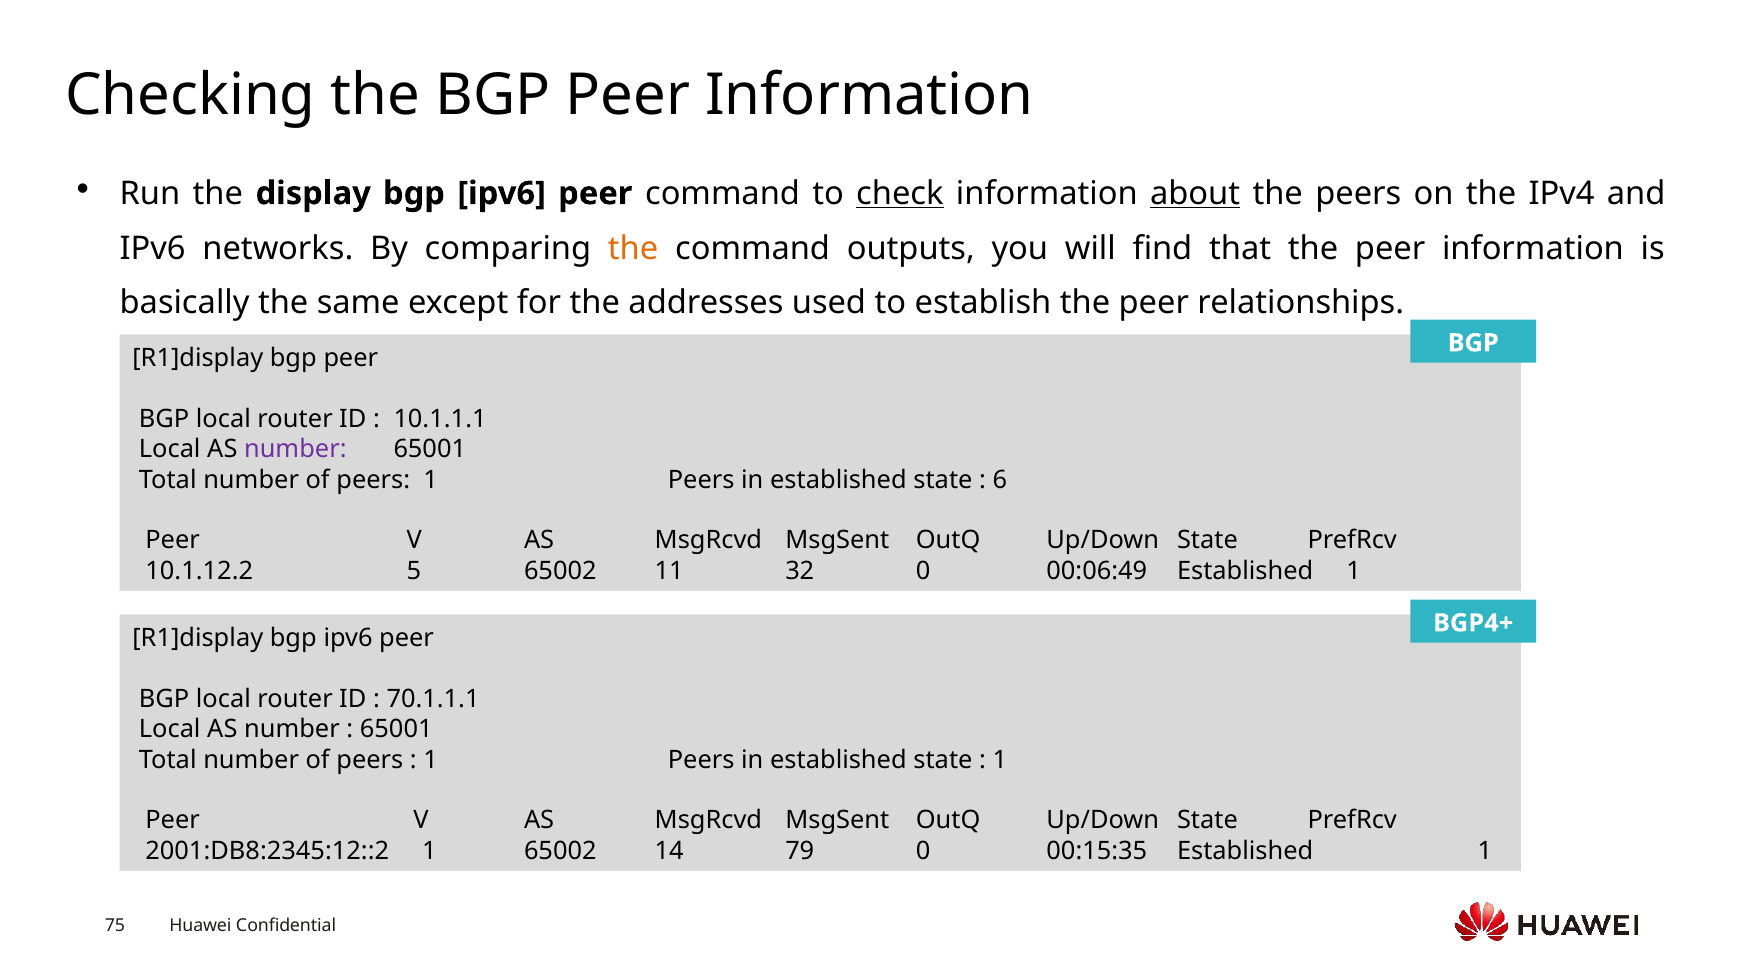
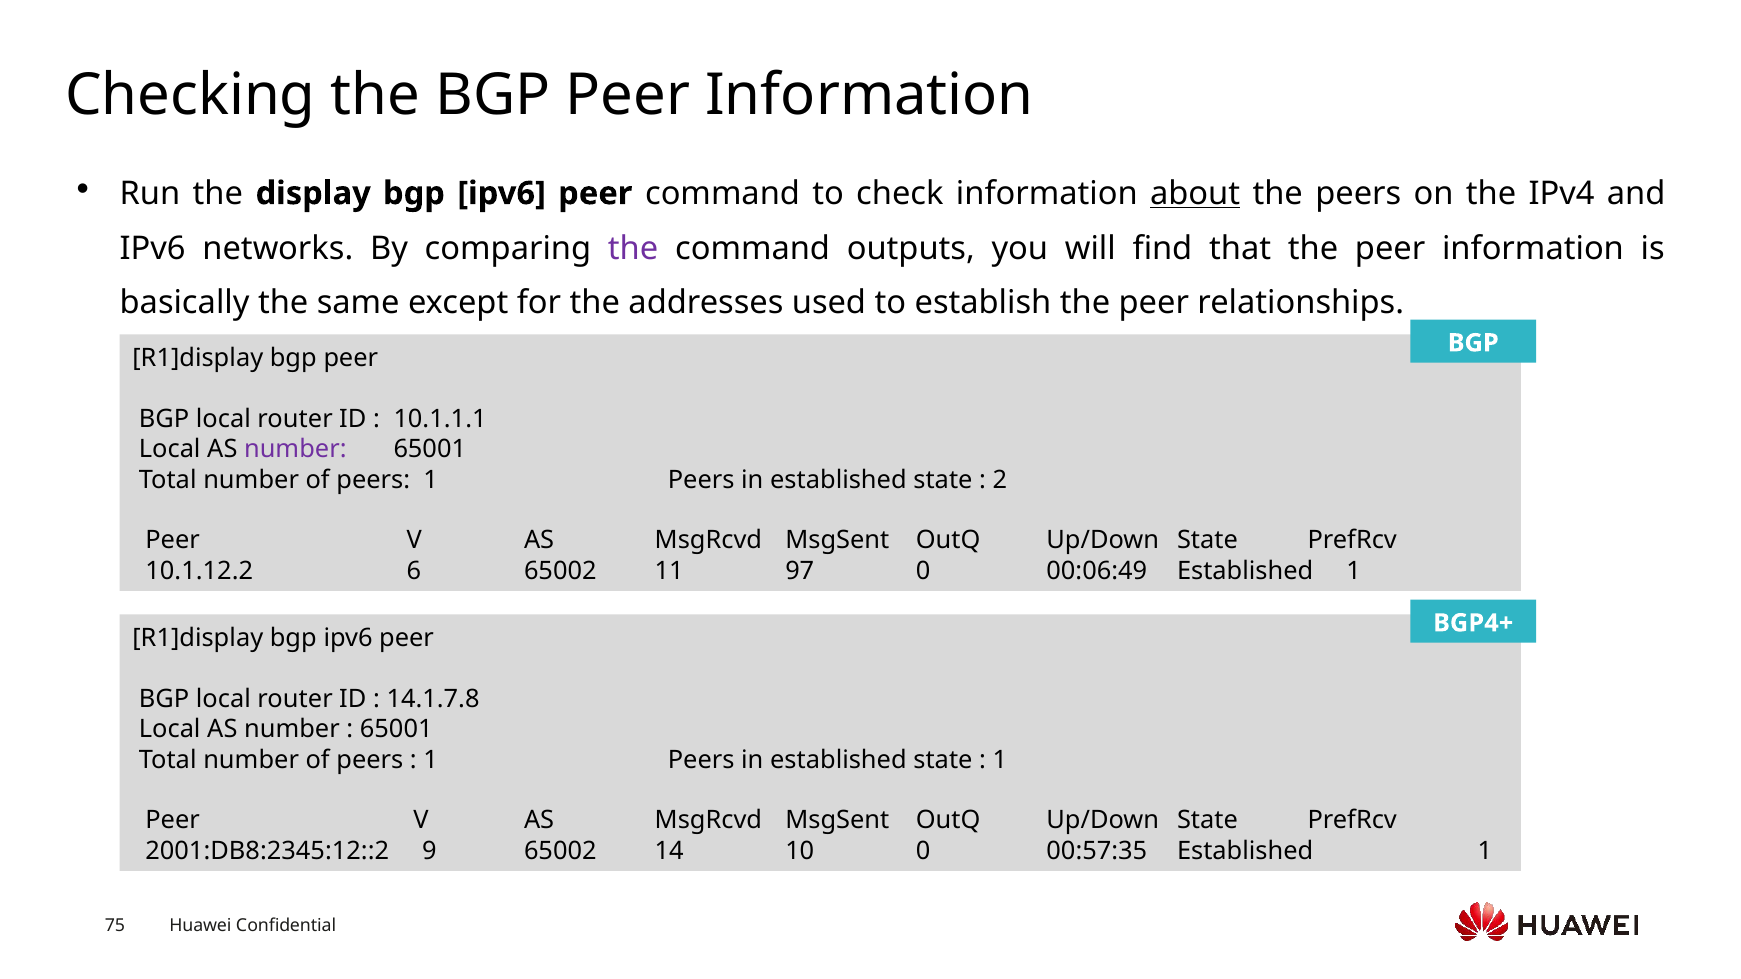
check underline: present -> none (900, 194)
the colour: orange -> purple (633, 248)
6: 6 -> 2 (1000, 480)
5: 5 -> 6 (414, 571)
32: 32 -> 97 (800, 571)
70.1.1.1: 70.1.1.1 -> 14.1.7.8 (433, 699)
2001:DB8:2345:12::2 1: 1 -> 9 (429, 851)
79: 79 -> 10 (800, 851)
00:15:35: 00:15:35 -> 00:57:35 (1097, 851)
